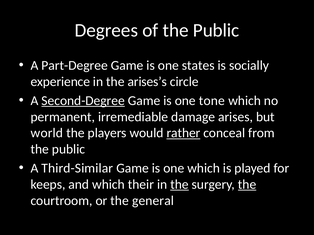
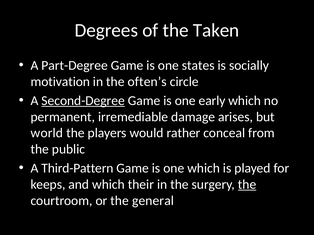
of the Public: Public -> Taken (216, 30)
experience: experience -> motivation (60, 82)
arises’s: arises’s -> often’s (147, 82)
tone: tone -> early (212, 101)
rather underline: present -> none (183, 133)
Third-Similar: Third-Similar -> Third-Pattern (77, 169)
the underline: present -> none (179, 185)
